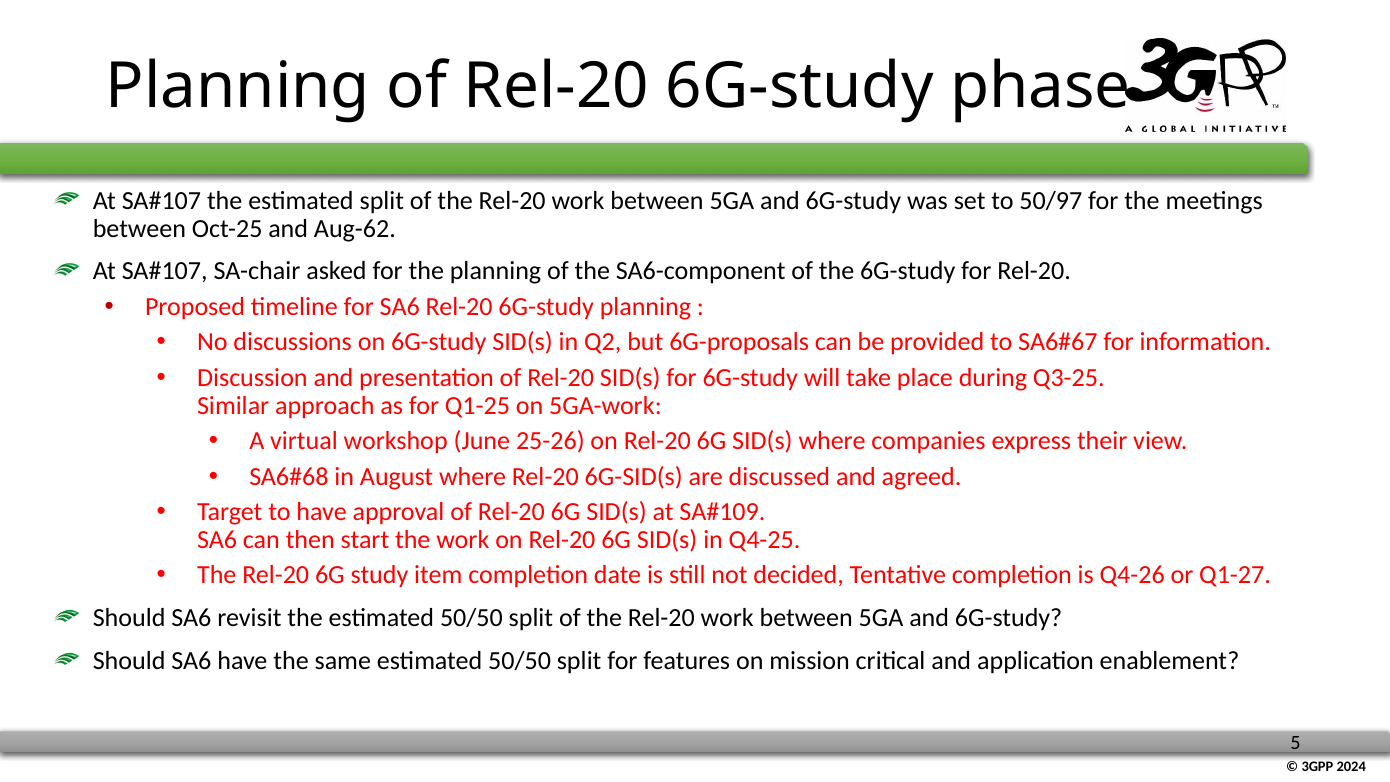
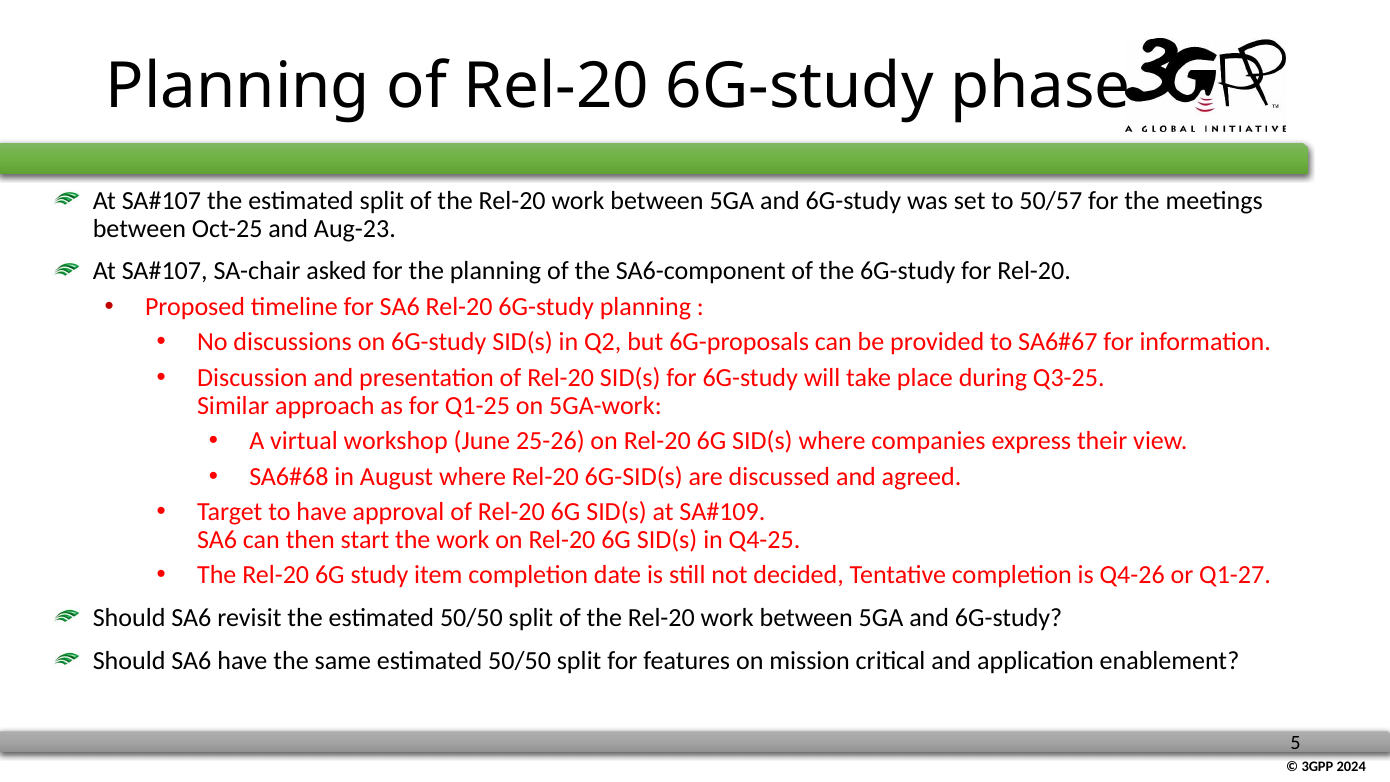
50/97: 50/97 -> 50/57 (1051, 200)
Aug-62: Aug-62 -> Aug-23 (355, 229)
